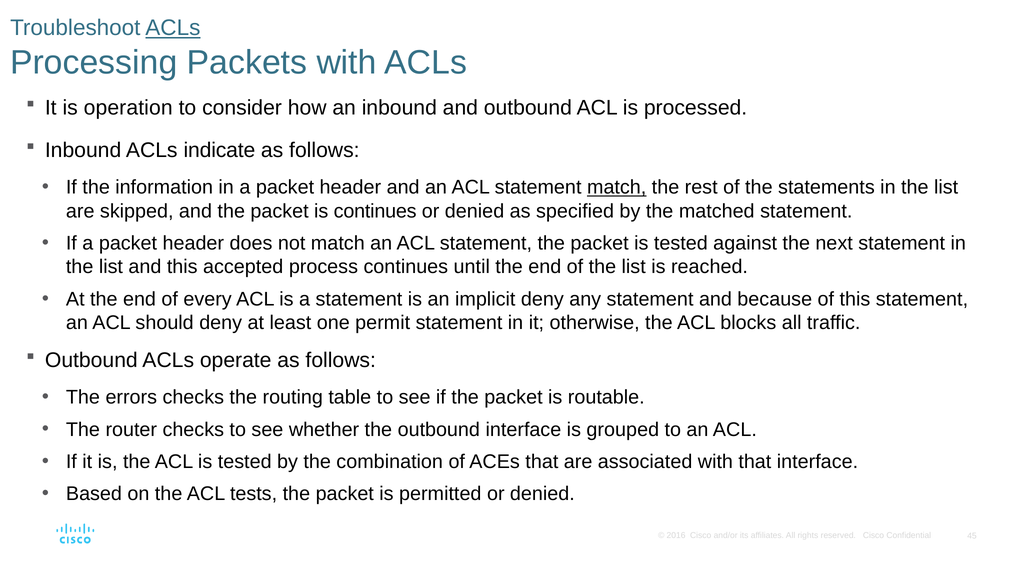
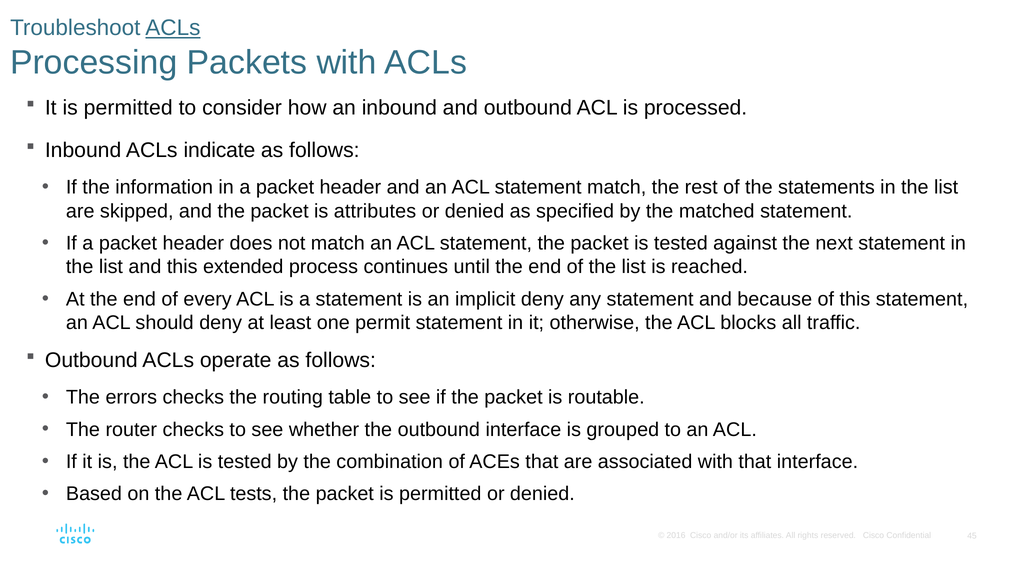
It is operation: operation -> permitted (128, 108)
match underline: present -> none (617, 187)
is continues: continues -> attributes (375, 211)
accepted: accepted -> extended (243, 267)
